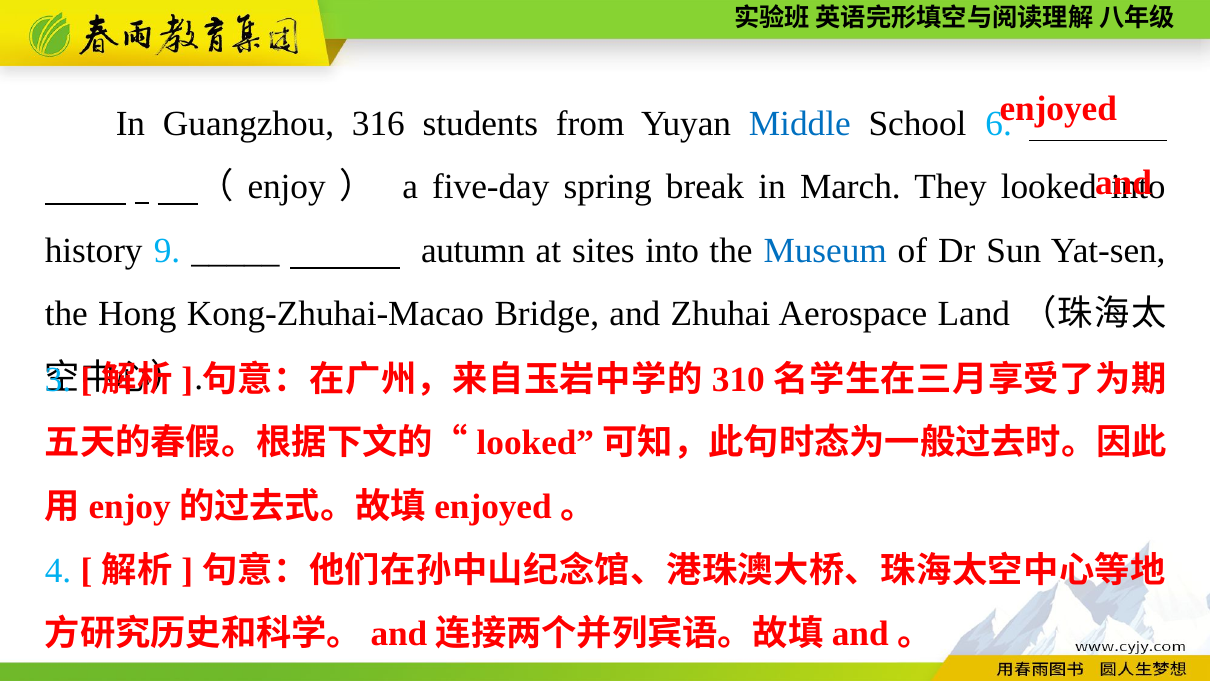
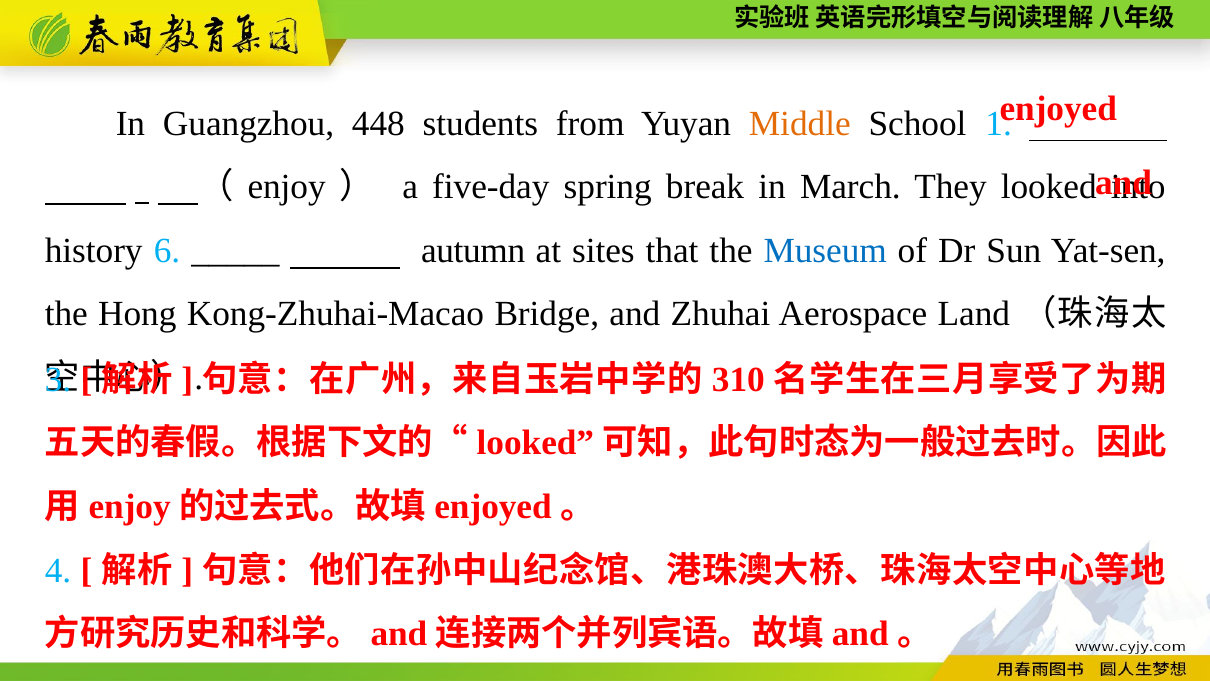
316: 316 -> 448 (378, 123)
Middle colour: blue -> orange (800, 123)
6: 6 -> 1 (999, 123)
9: 9 -> 6 (167, 251)
sites into: into -> that (672, 251)
